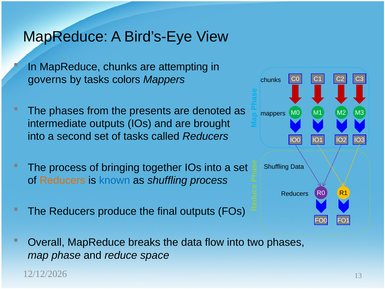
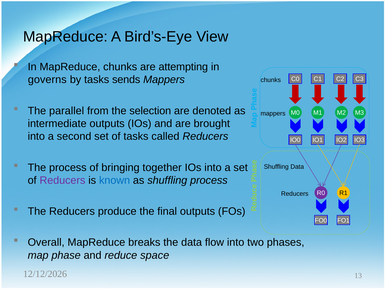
colors: colors -> sends (126, 80)
The phases: phases -> parallel (67, 111)
presents: presents -> selection (150, 111)
Reducers colour: orange -> purple (62, 180)
